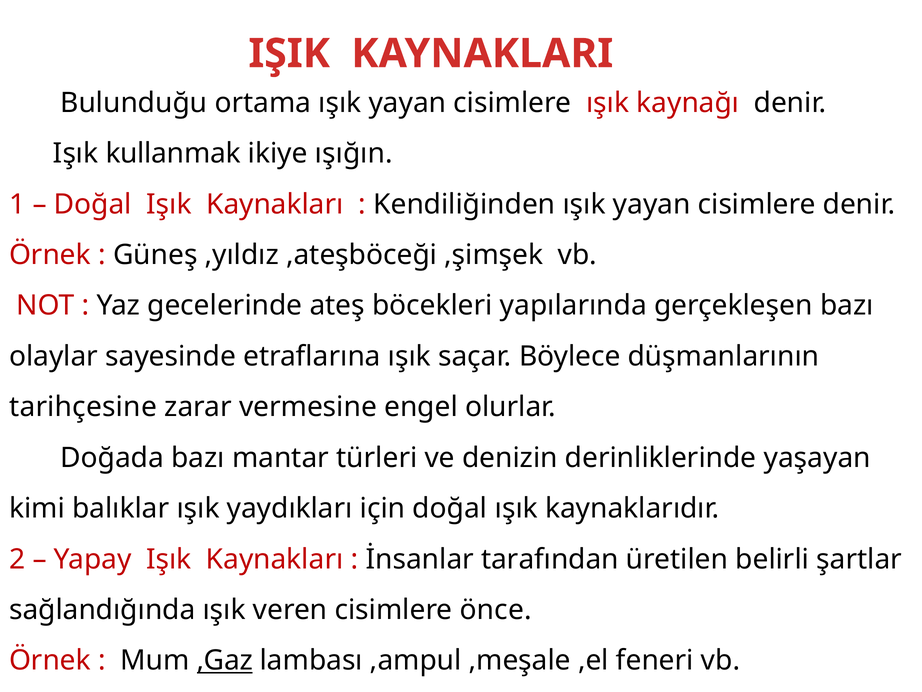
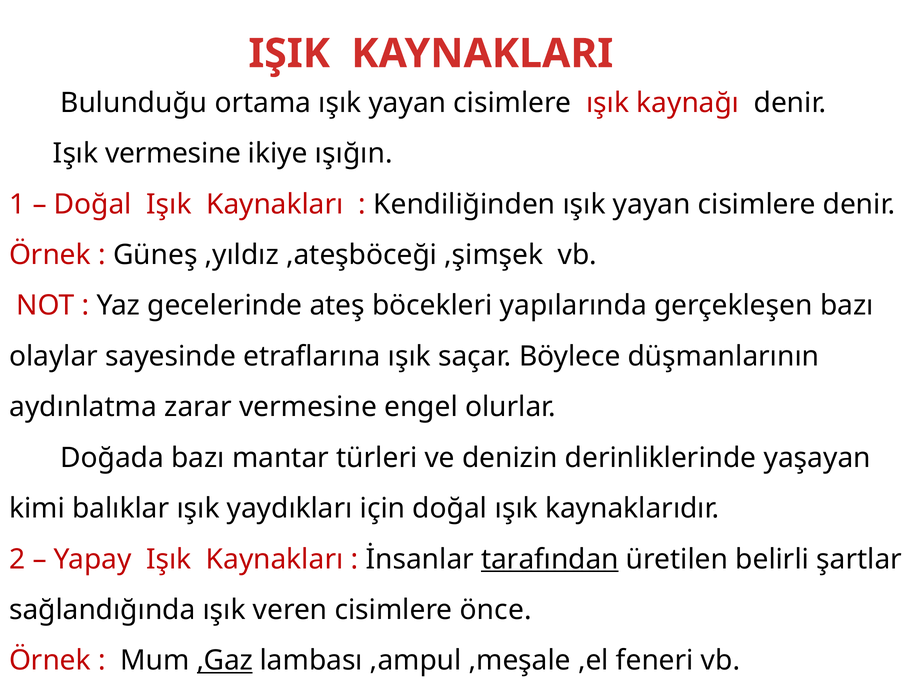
Işık kullanmak: kullanmak -> vermesine (173, 153)
tarihçesine: tarihçesine -> aydınlatma (83, 407)
tarafından underline: none -> present (550, 559)
